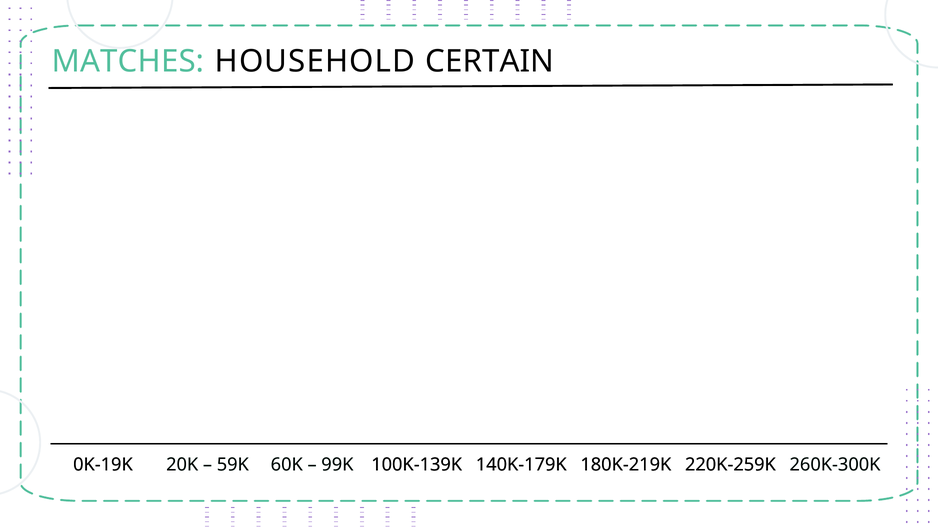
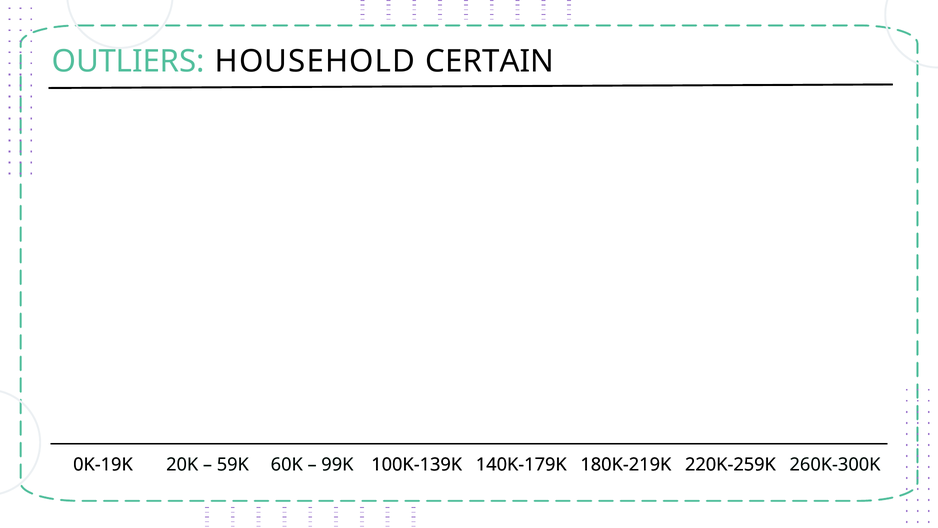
MATCHES: MATCHES -> OUTLIERS (128, 61)
